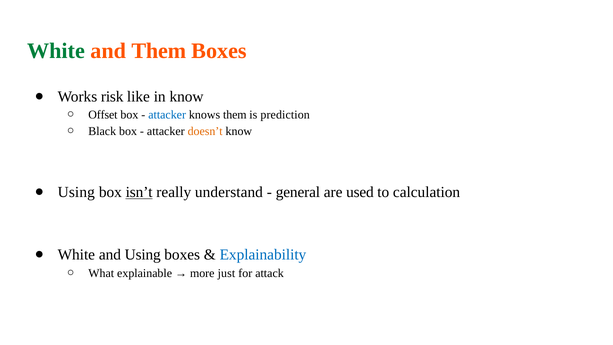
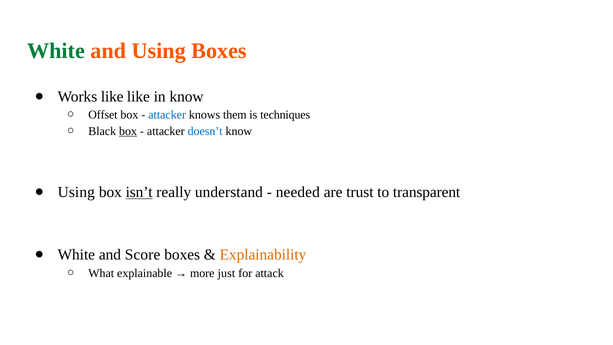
and Them: Them -> Using (159, 51)
Works risk: risk -> like (112, 96)
prediction: prediction -> techniques (285, 115)
box underline: none -> present (128, 131)
doesn’t colour: orange -> blue (205, 131)
general: general -> needed (298, 192)
used: used -> trust (360, 192)
calculation: calculation -> transparent (427, 192)
and Using: Using -> Score (143, 255)
Explainability colour: blue -> orange (263, 255)
